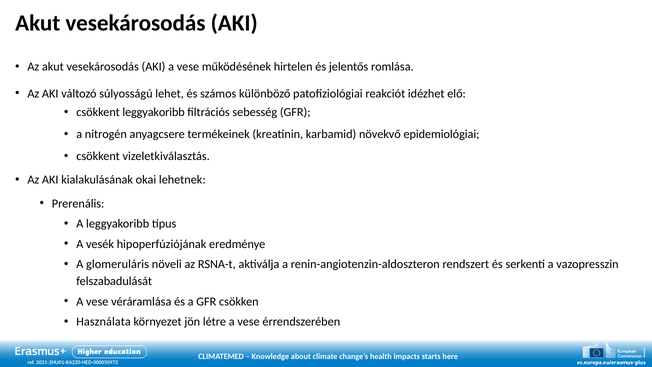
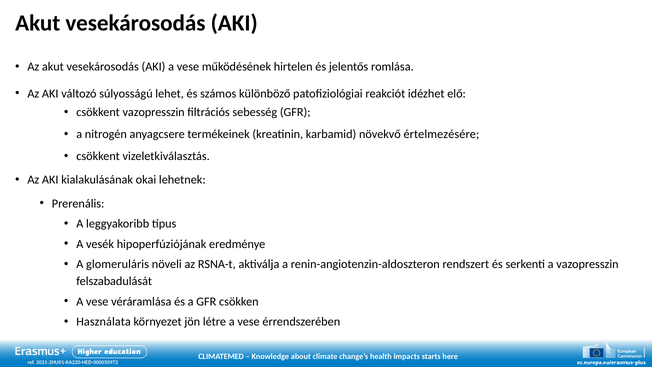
csökkent leggyakoribb: leggyakoribb -> vazopresszin (154, 112)
epidemiológiai: epidemiológiai -> értelmezésére (441, 134)
